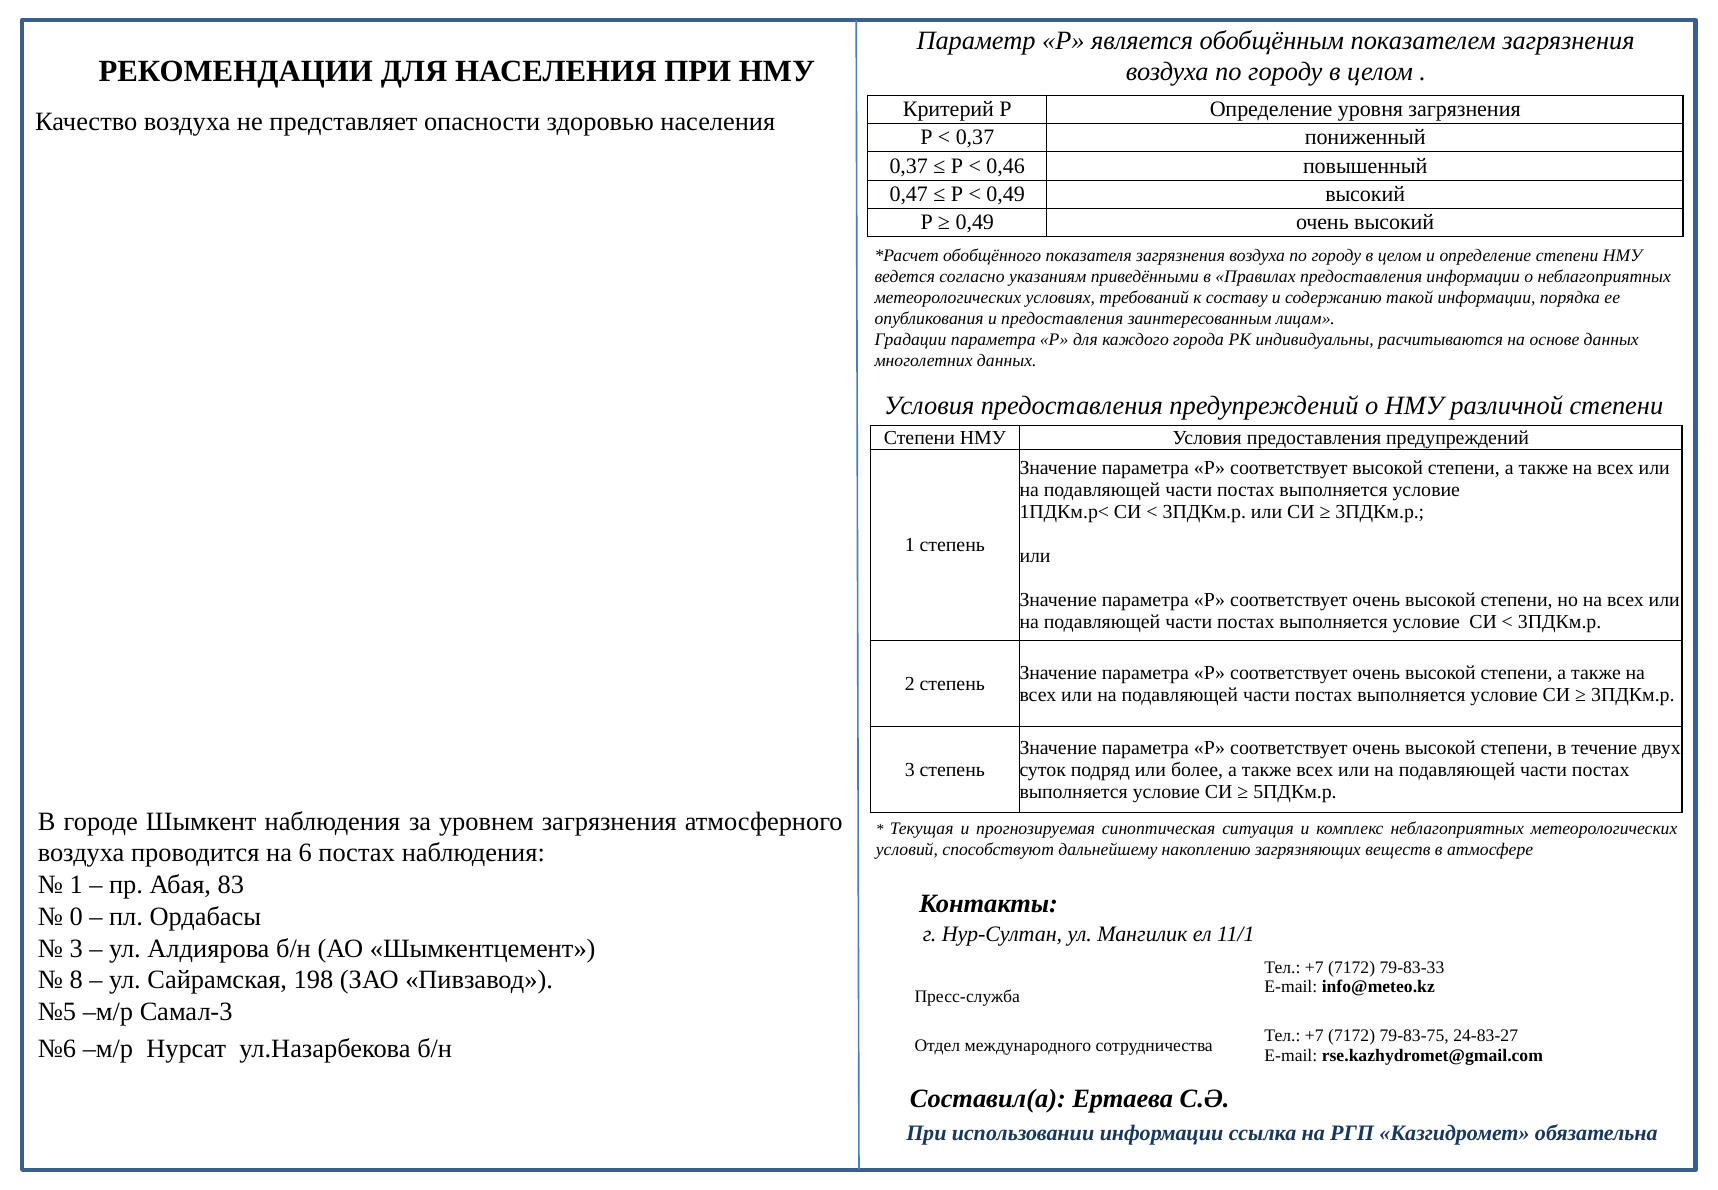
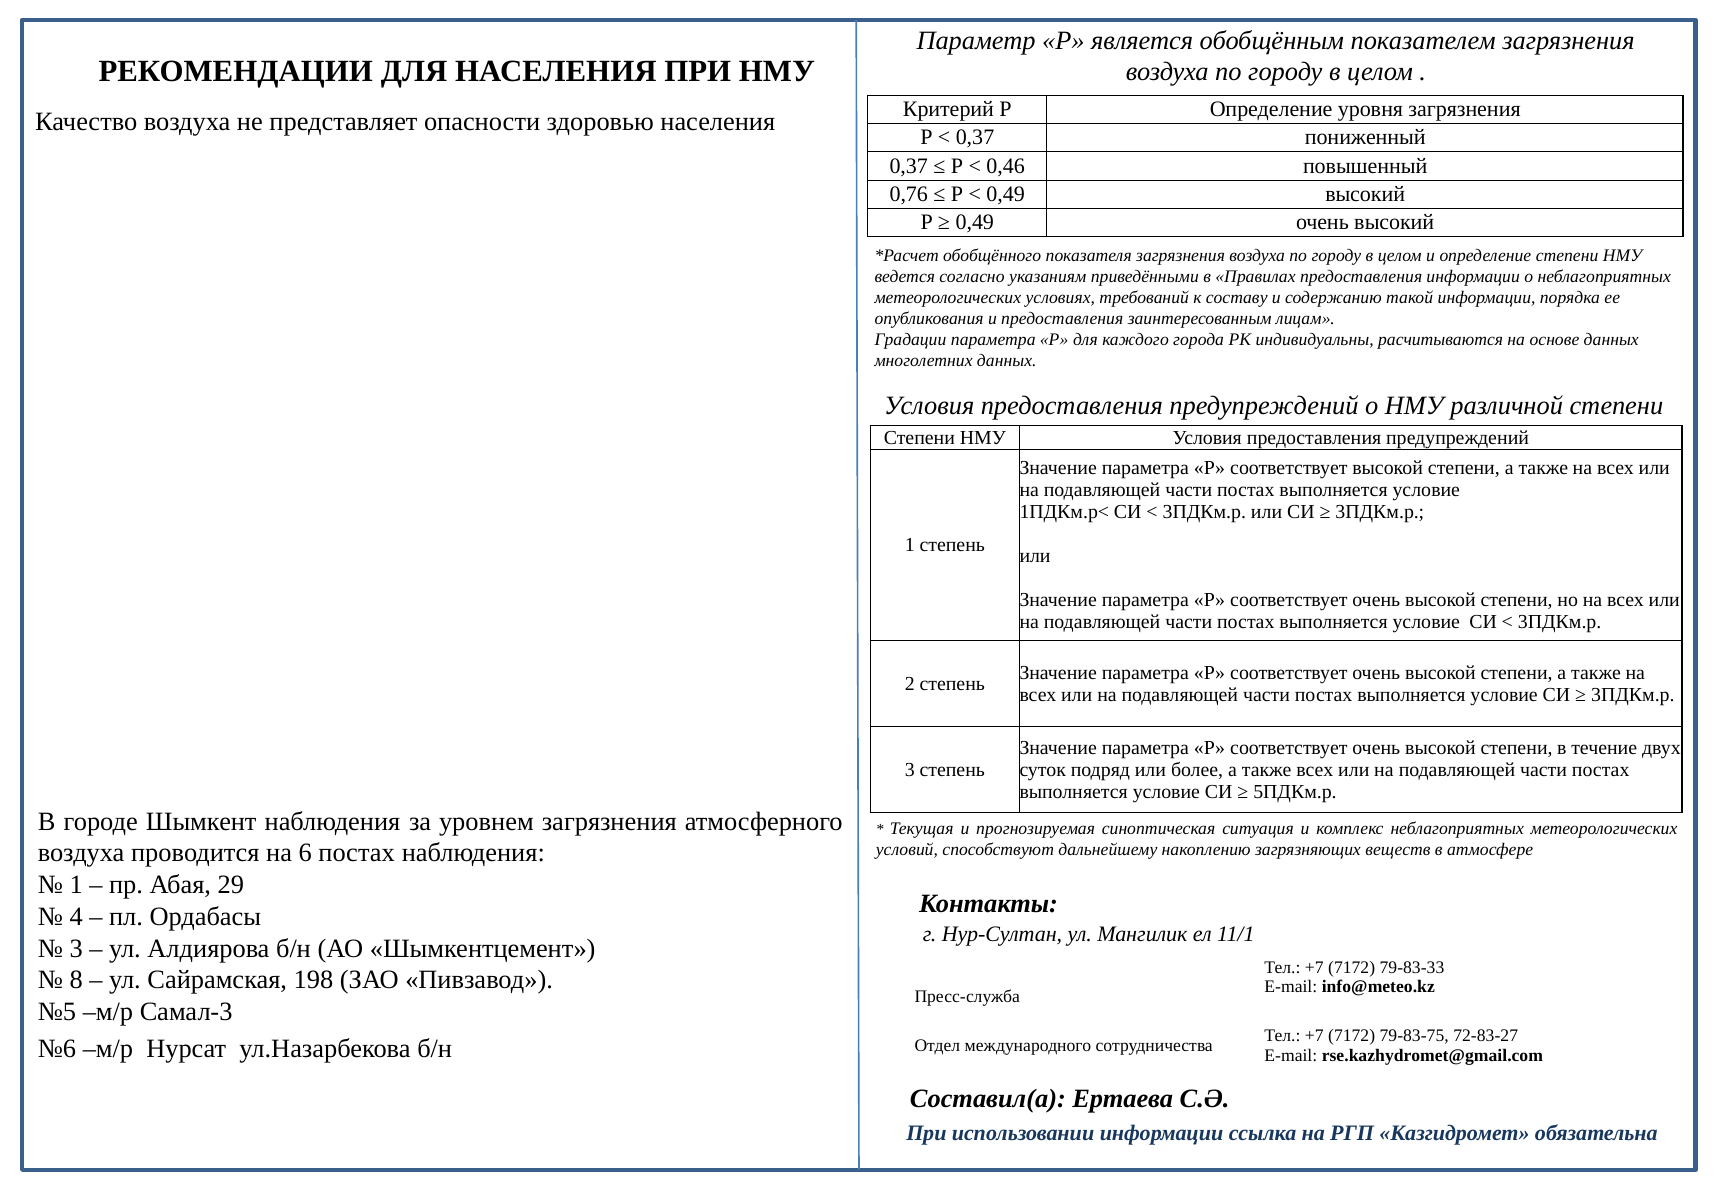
0,47: 0,47 -> 0,76 (909, 194)
83: 83 -> 29 (231, 885)
0: 0 -> 4 (76, 916)
24-83-27: 24-83-27 -> 72-83-27 (1486, 1036)
